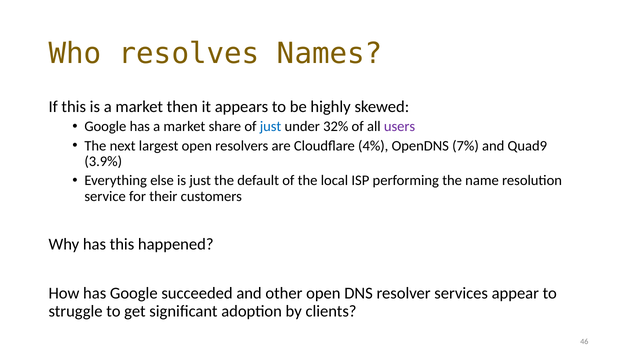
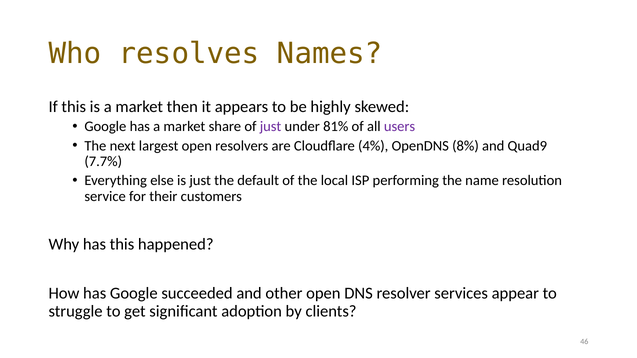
just colour: blue -> purple (271, 127)
32%: 32% -> 81% (336, 127)
7%: 7% -> 8% (466, 146)
3.9%: 3.9% -> 7.7% (103, 162)
